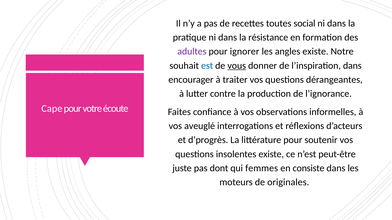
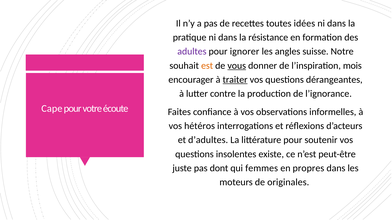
social: social -> idées (304, 23)
angles existe: existe -> suisse (315, 52)
est colour: blue -> orange (207, 66)
l’inspiration dans: dans -> mois (352, 66)
traiter underline: none -> present (235, 80)
aveuglé: aveuglé -> hétéros (200, 126)
d’progrès: d’progrès -> d’adultes (208, 140)
consiste: consiste -> propres (308, 169)
